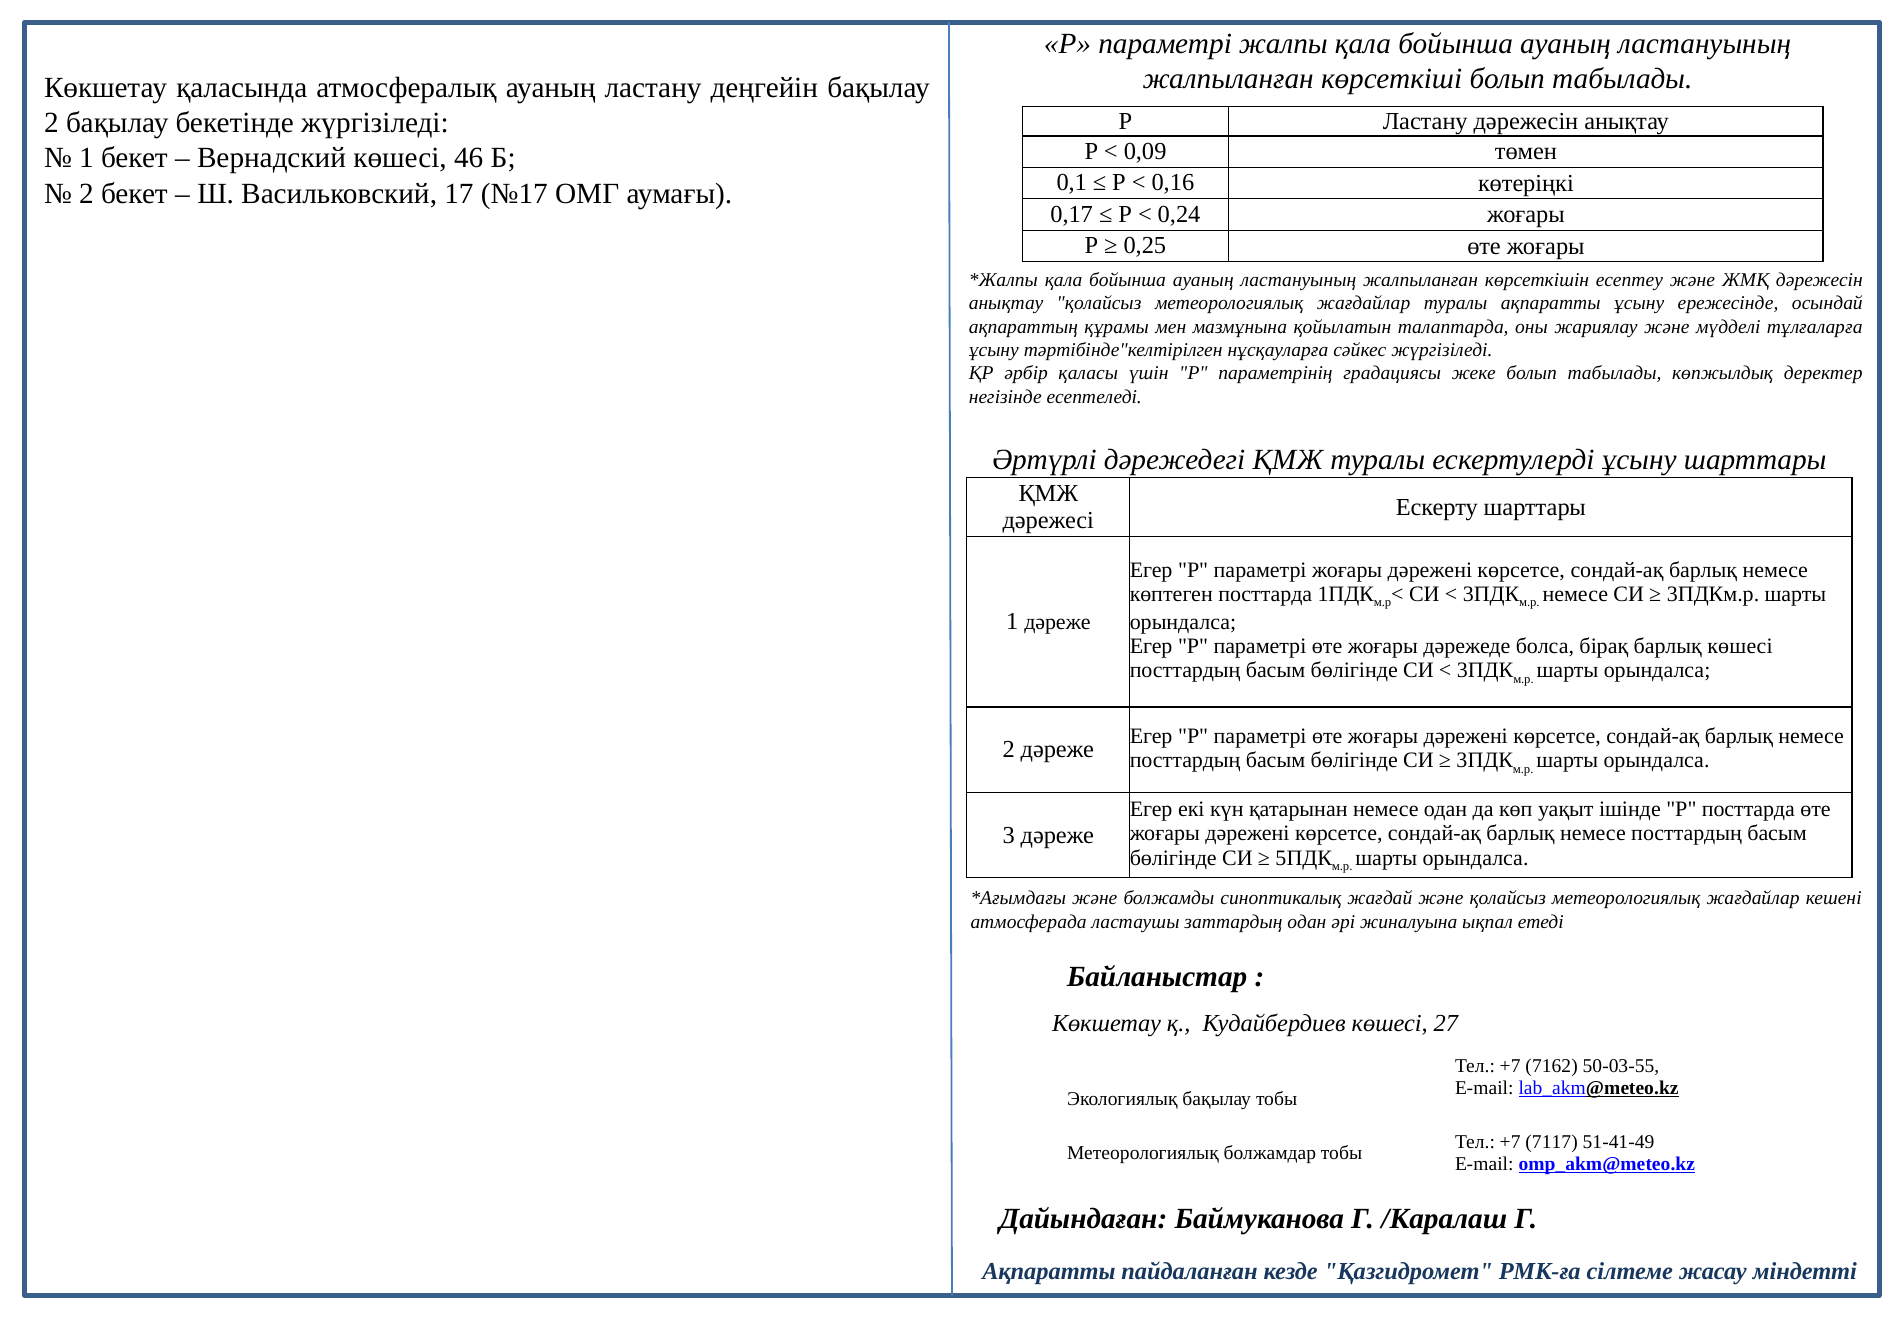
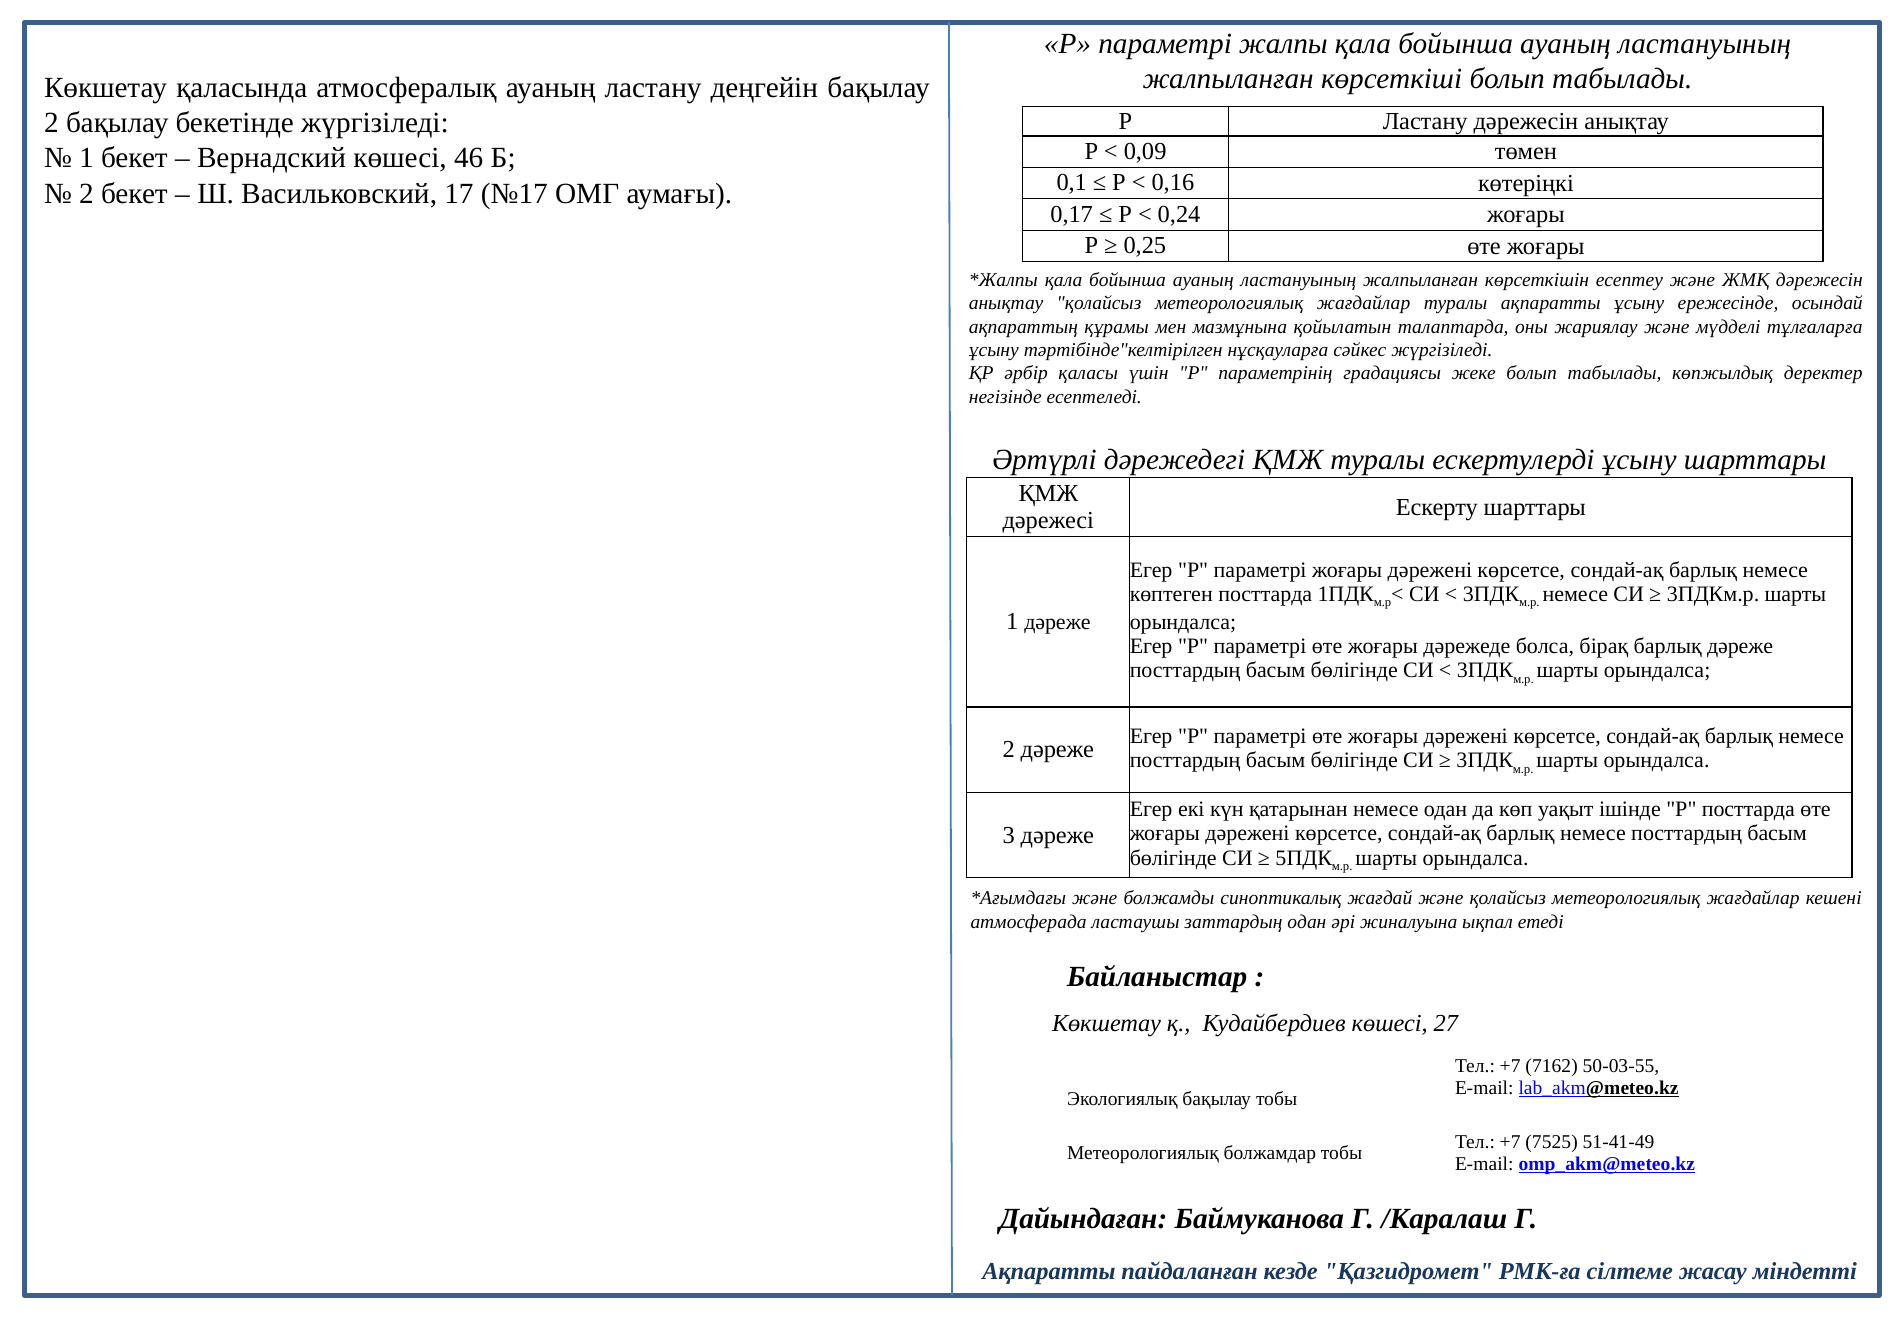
барлық көшесі: көшесі -> дәреже (1740, 646)
7117: 7117 -> 7525 (1552, 1143)
